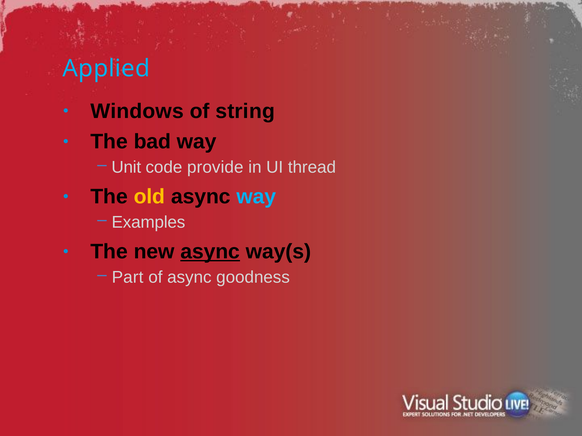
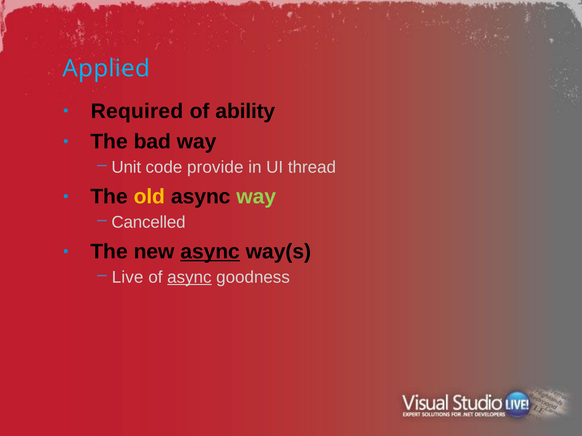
Windows: Windows -> Required (137, 111)
string: string -> ability (245, 111)
way colour: light blue -> light green (256, 197)
Examples: Examples -> Cancelled (148, 223)
Part: Part -> Live (128, 278)
async underline: none -> present (189, 278)
